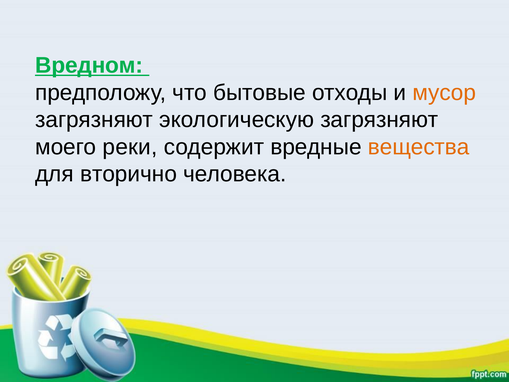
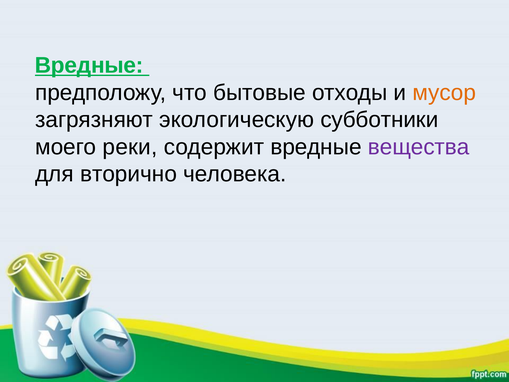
Вредном: Вредном -> Вредные (89, 65)
экологическую загрязняют: загрязняют -> субботники (379, 120)
вещества colour: orange -> purple (419, 147)
